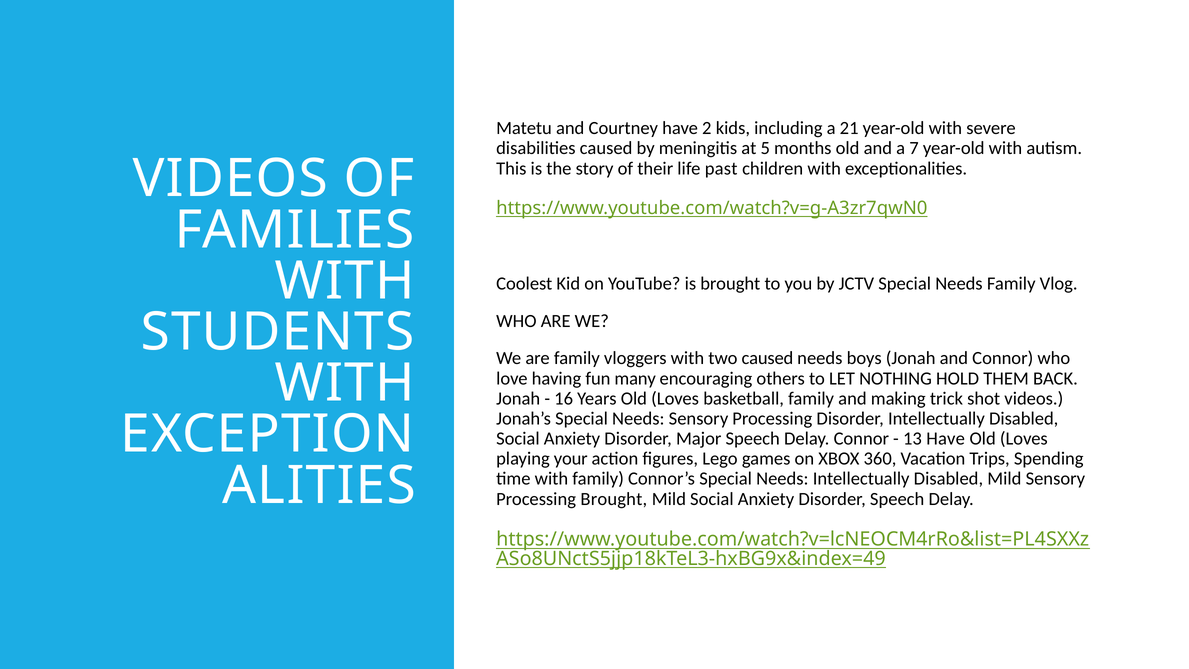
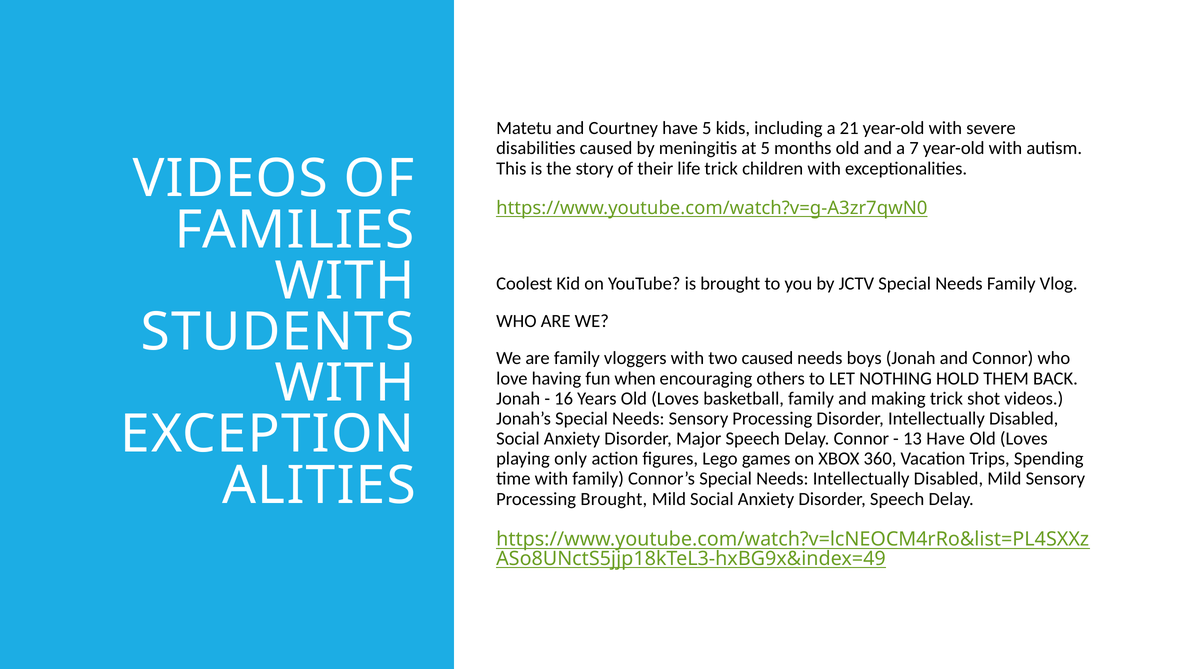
have 2: 2 -> 5 (707, 128)
life past: past -> trick (721, 168)
many: many -> when (635, 378)
your: your -> only (571, 459)
